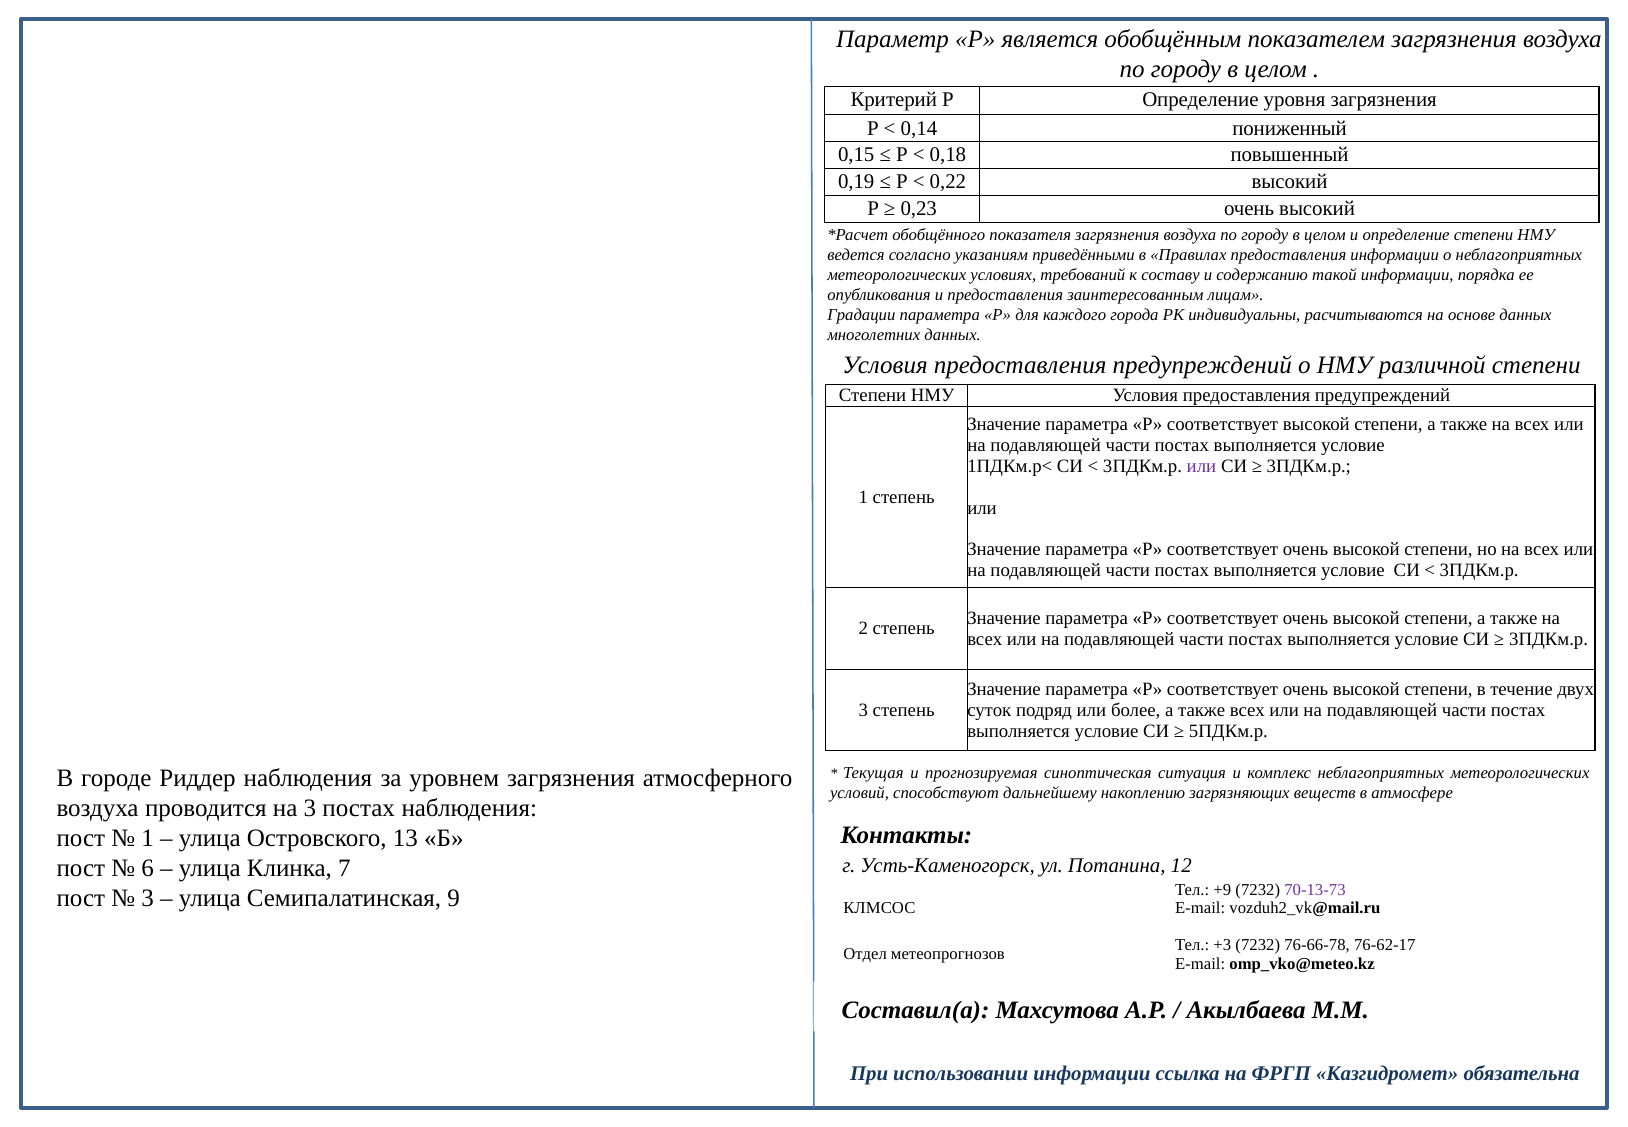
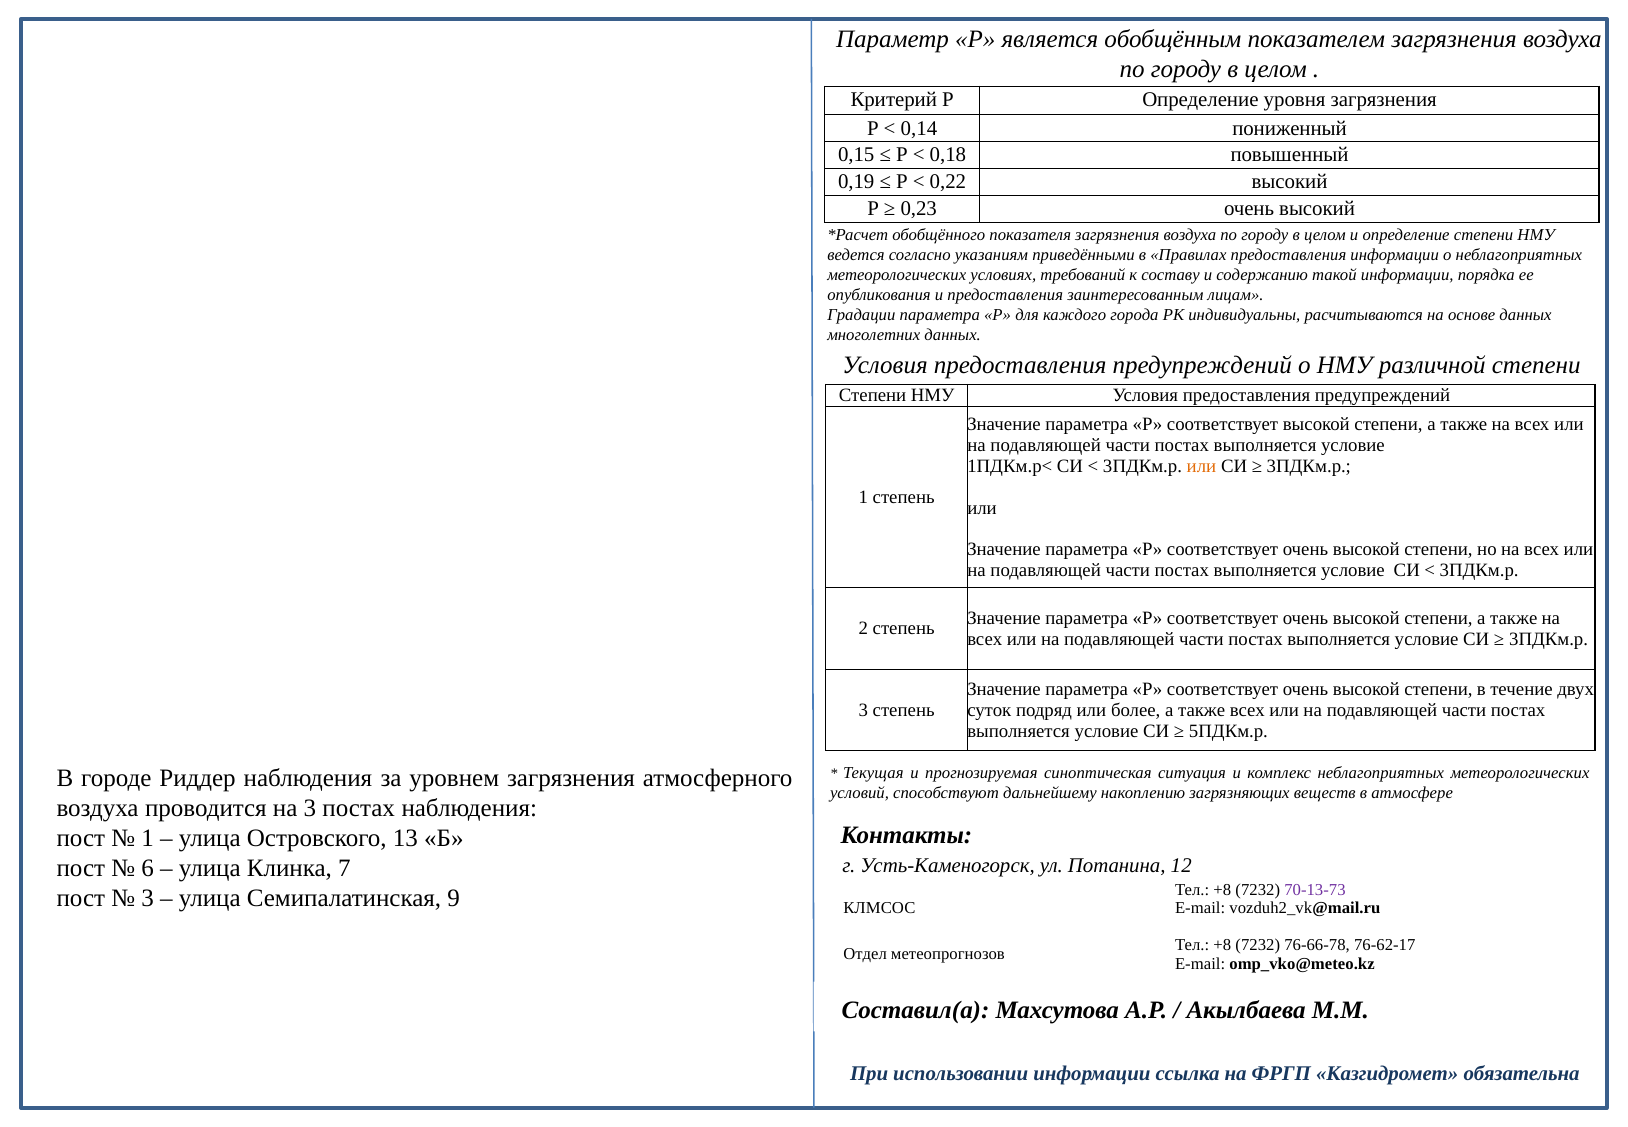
или colour: purple -> orange (1201, 466)
+9: +9 -> +8 (1222, 890)
+3: +3 -> +8 (1222, 945)
